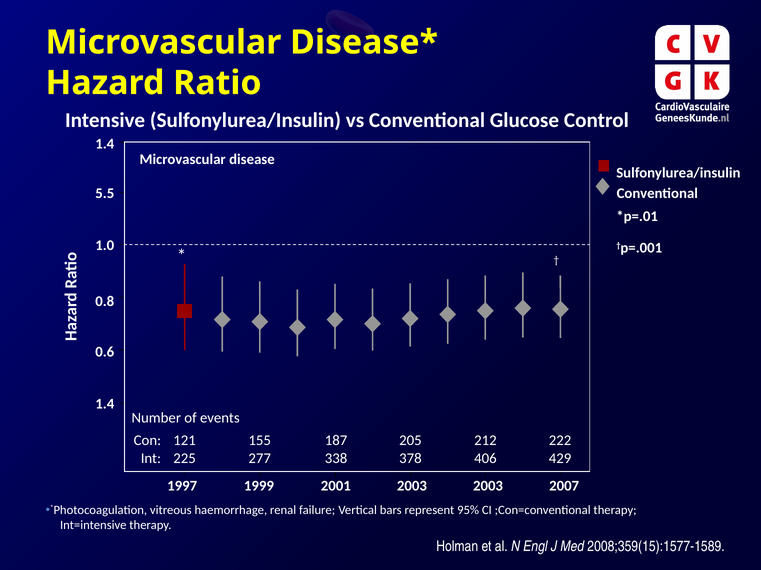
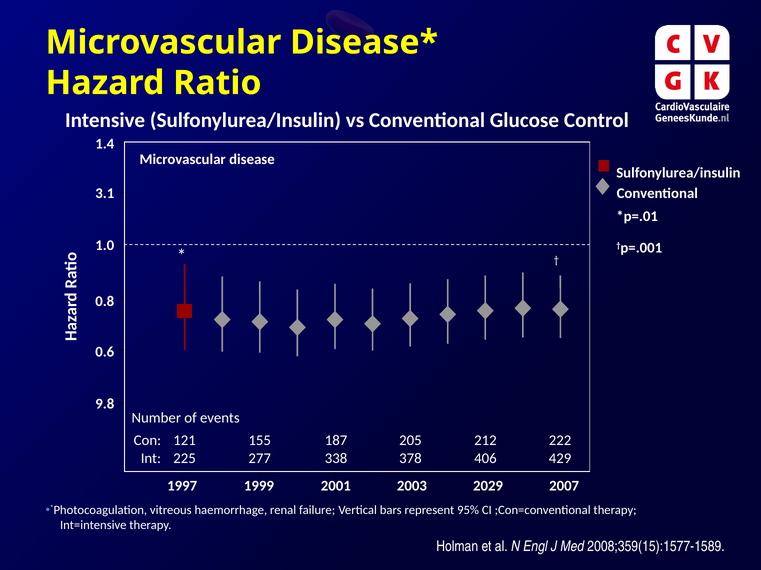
5.5: 5.5 -> 3.1 (105, 194)
1.4: 1.4 -> 9.8 (105, 404)
2003 2003: 2003 -> 2029 (488, 487)
